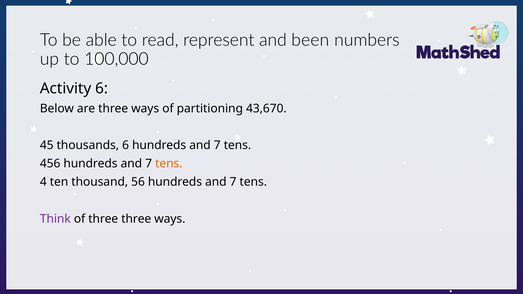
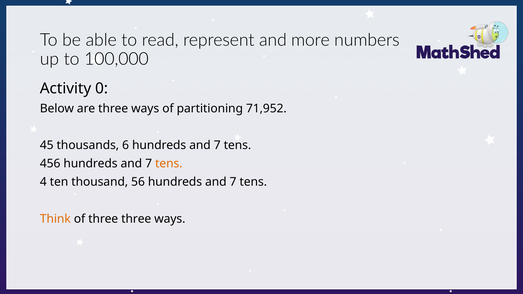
been: been -> more (310, 40)
Activity 6: 6 -> 0 (102, 88)
43,670: 43,670 -> 71,952 (266, 109)
Think colour: purple -> orange (55, 219)
